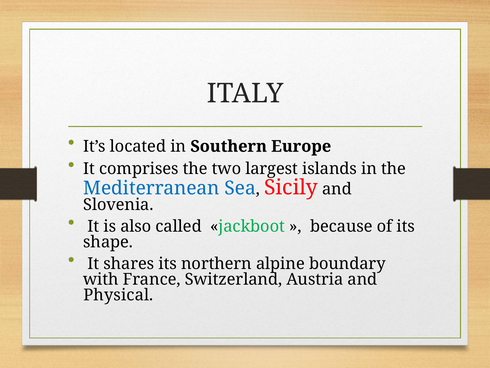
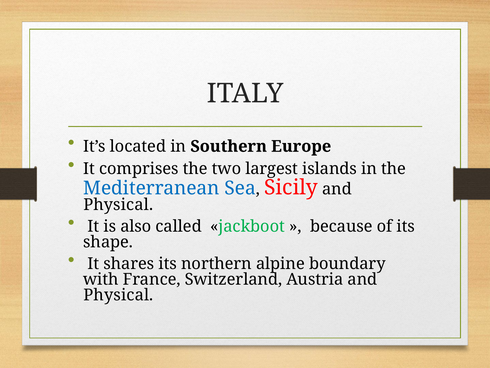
Slovenia: Slovenia -> Physical (118, 205)
